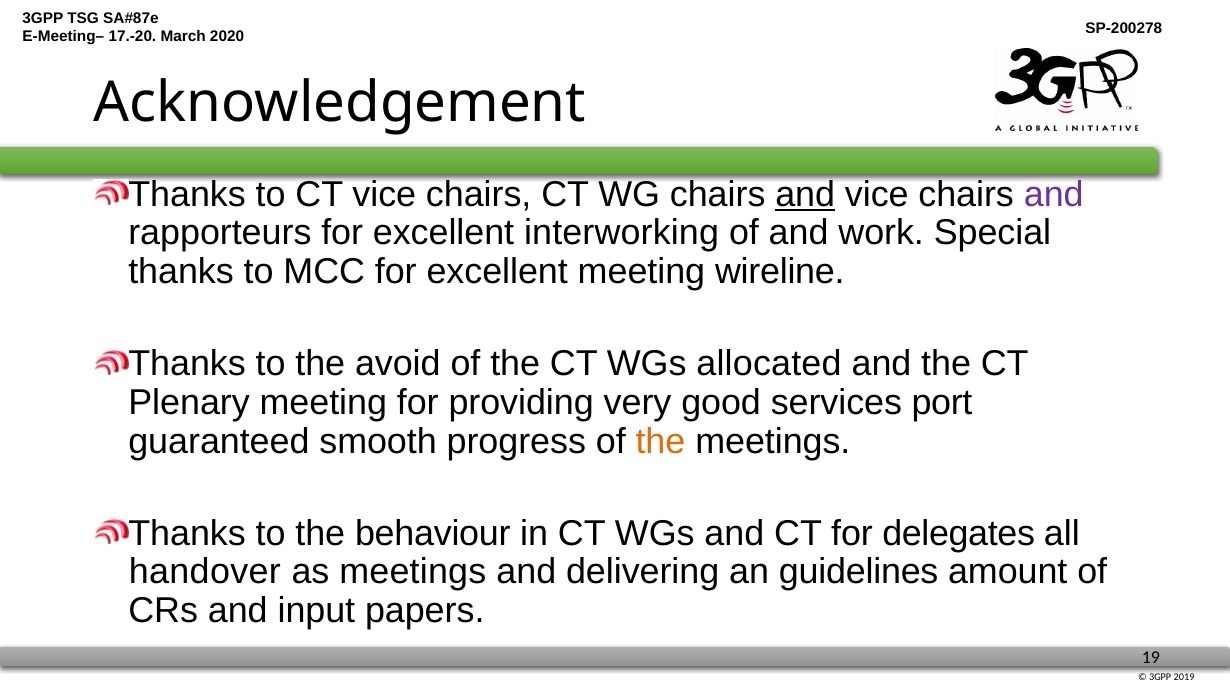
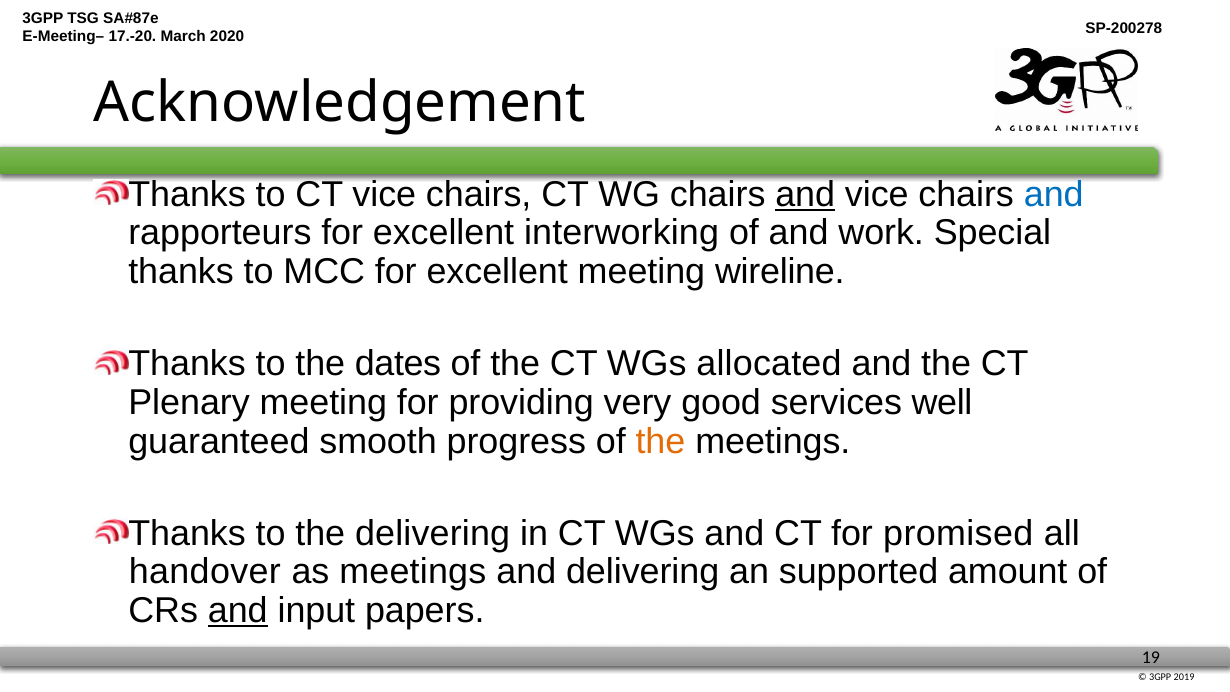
and colour: purple -> blue (1054, 194)
avoid: avoid -> dates (398, 364)
port: port -> well (942, 402)
the behaviour: behaviour -> delivering (433, 533)
delegates: delegates -> promised (958, 533)
guidelines: guidelines -> supported (859, 572)
and underline: none -> present (238, 611)
